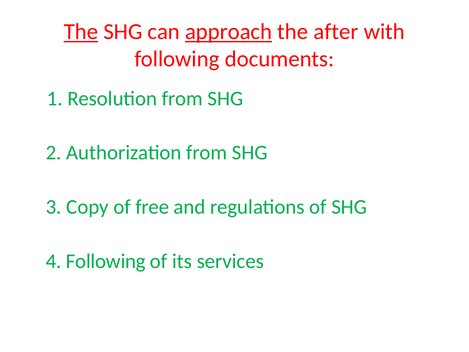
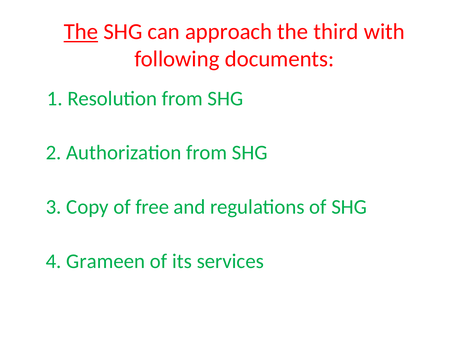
approach underline: present -> none (229, 32)
after: after -> third (336, 32)
4 Following: Following -> Grameen (106, 261)
